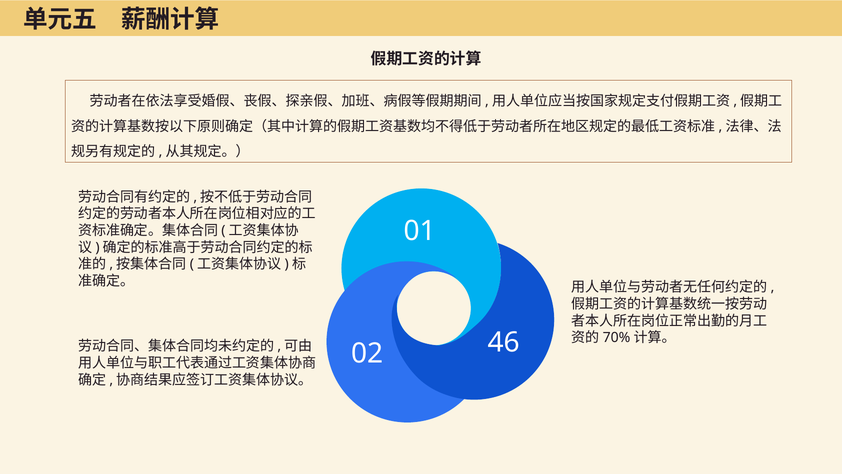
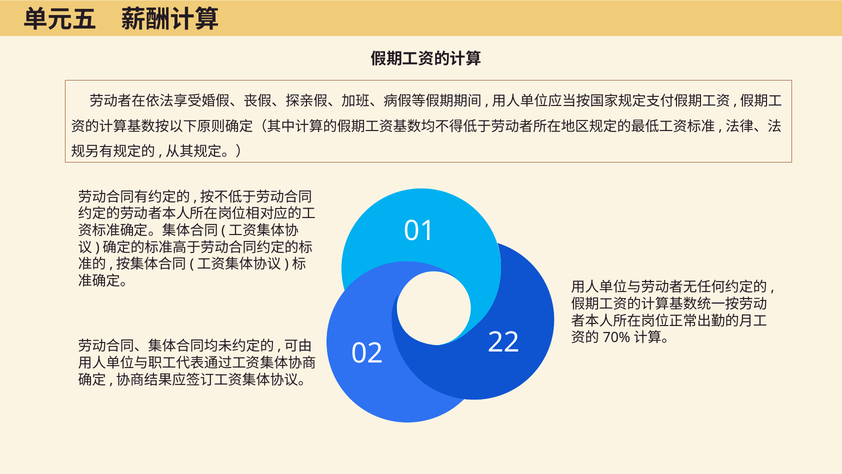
46: 46 -> 22 (504, 342)
